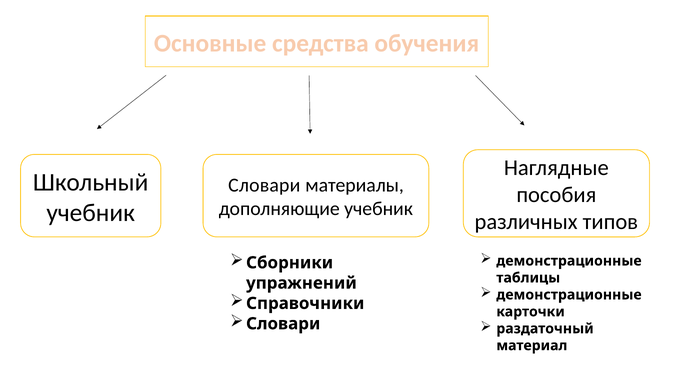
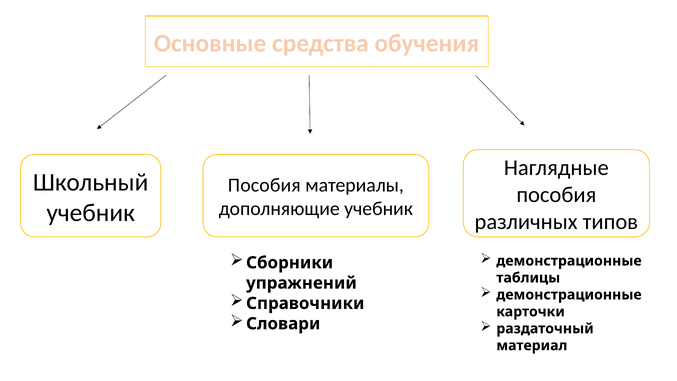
Словари: Словари -> Пособия (264, 185)
